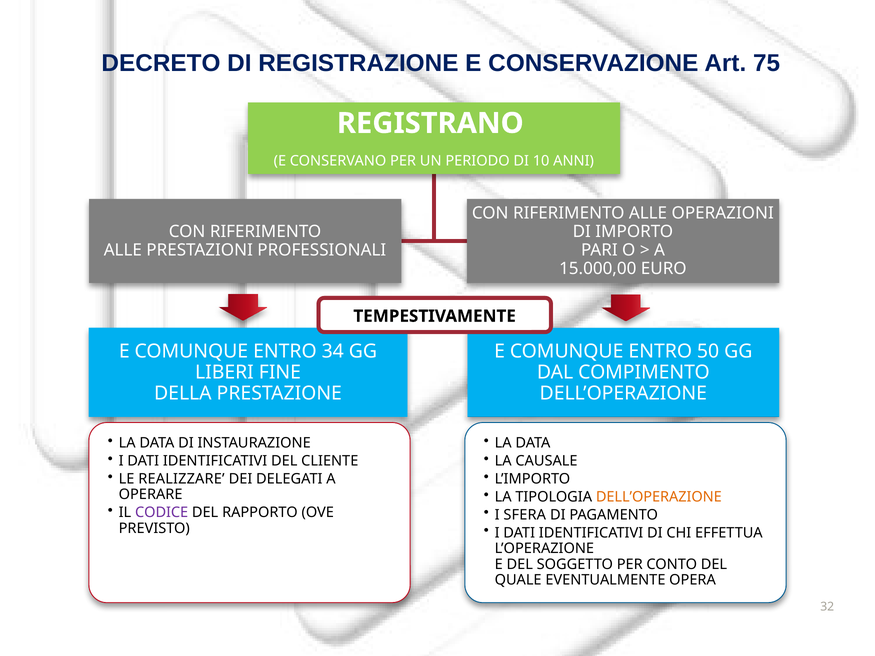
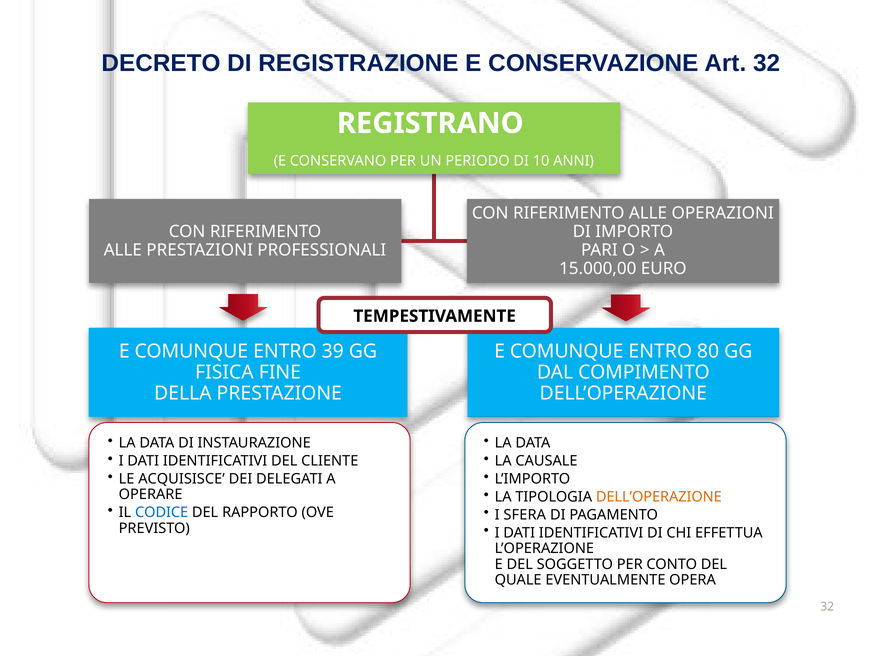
Art 75: 75 -> 32 (767, 63)
34: 34 -> 39 (333, 351)
50: 50 -> 80 (708, 351)
LIBERI: LIBERI -> FISICA (224, 372)
REALIZZARE: REALIZZARE -> ACQUISISCE (182, 479)
CODICE colour: purple -> blue (162, 513)
